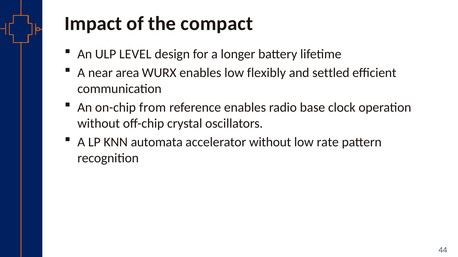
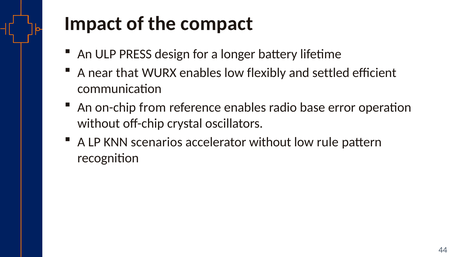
LEVEL: LEVEL -> PRESS (135, 54)
area: area -> that (127, 73)
clock: clock -> error (342, 108)
automata: automata -> scenarios (157, 142)
rate: rate -> rule (328, 142)
